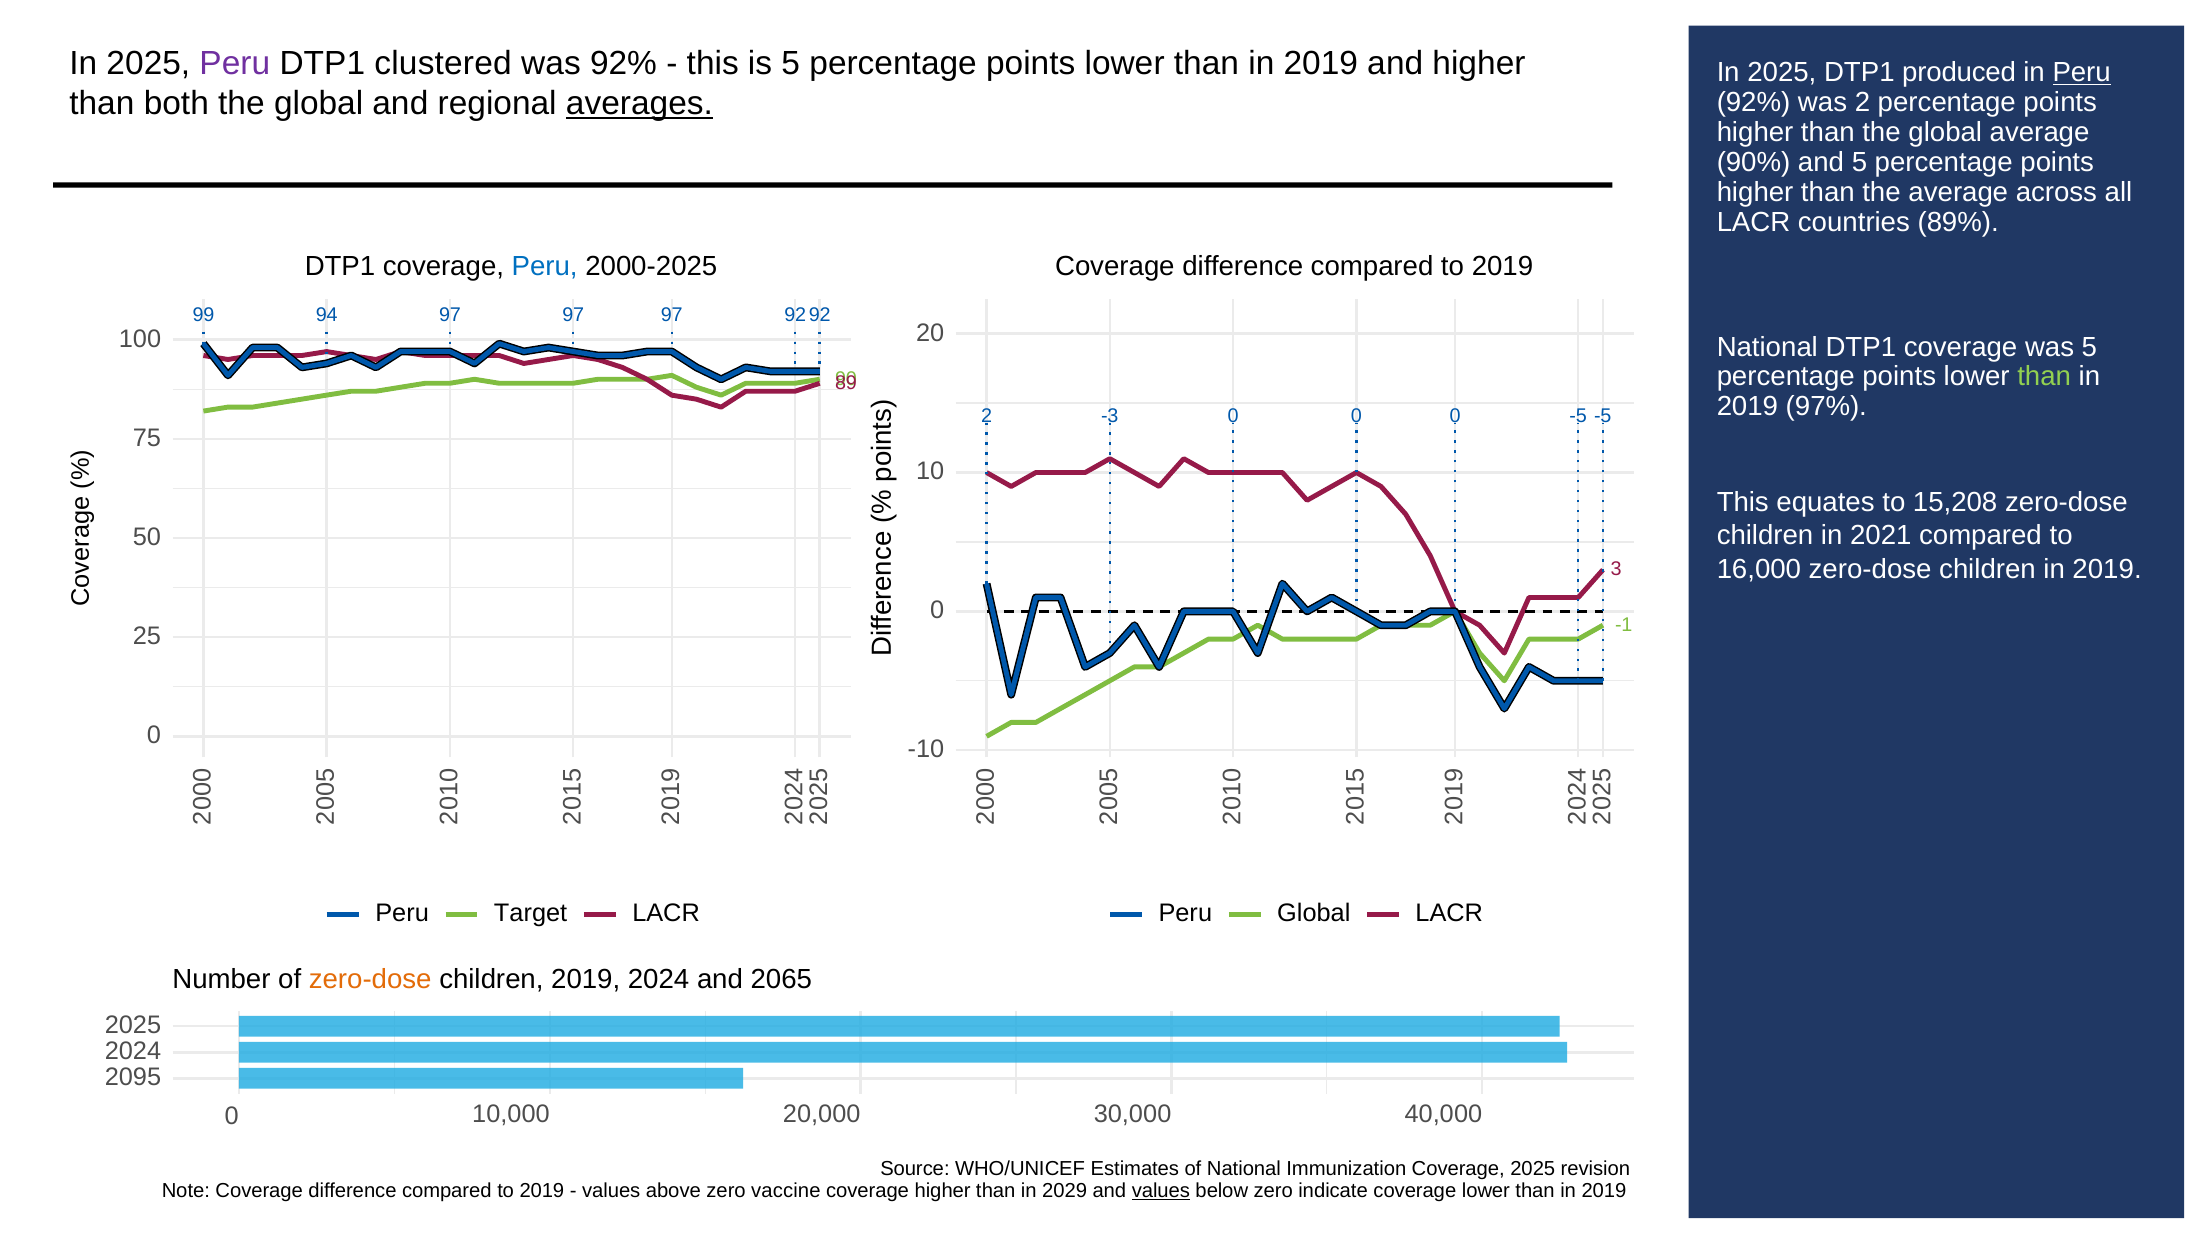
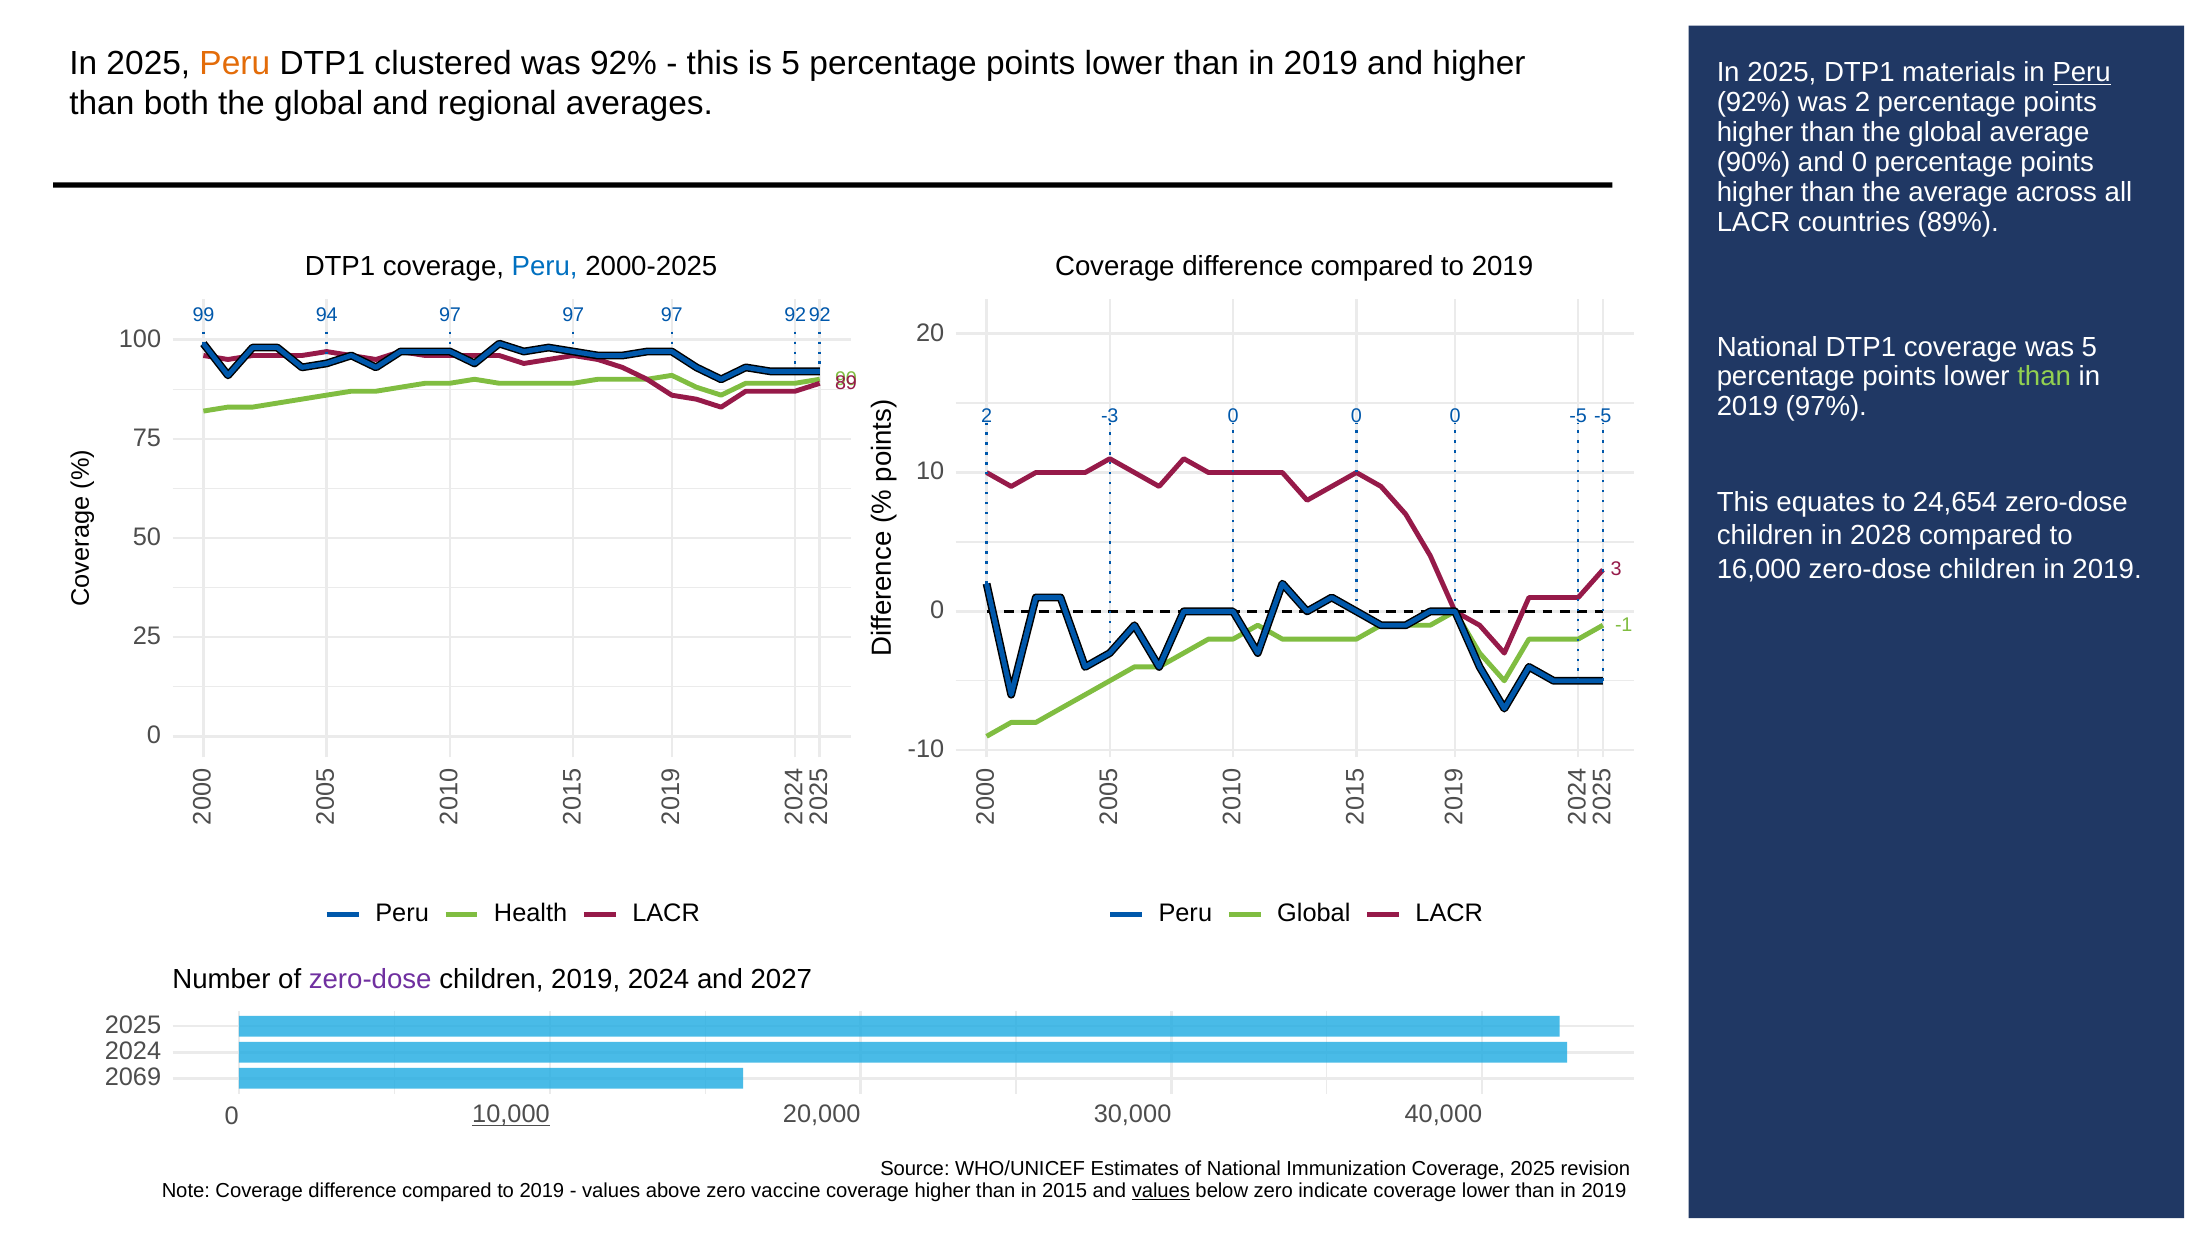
Peru colour: purple -> orange (235, 64)
produced: produced -> materials (1959, 73)
averages underline: present -> none (639, 104)
and 5: 5 -> 0 (1859, 162)
15,208: 15,208 -> 24,654 (1955, 503)
2021: 2021 -> 2028 (1881, 536)
Target: Target -> Health (531, 914)
zero-dose colour: orange -> purple (370, 979)
2065: 2065 -> 2027 (781, 979)
2095: 2095 -> 2069 (133, 1078)
10,000 underline: none -> present (511, 1115)
2029: 2029 -> 2015 (1065, 1191)
